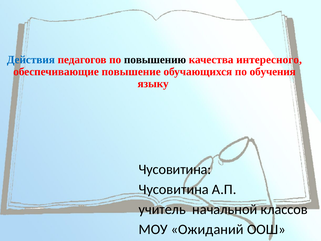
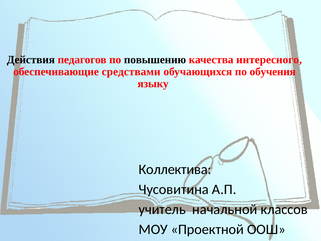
Действия colour: blue -> black (31, 60)
повышение: повышение -> средствами (131, 72)
Чусовитина: Чусовитина -> Коллектива (175, 169)
Ожиданий: Ожиданий -> Проектной (207, 229)
